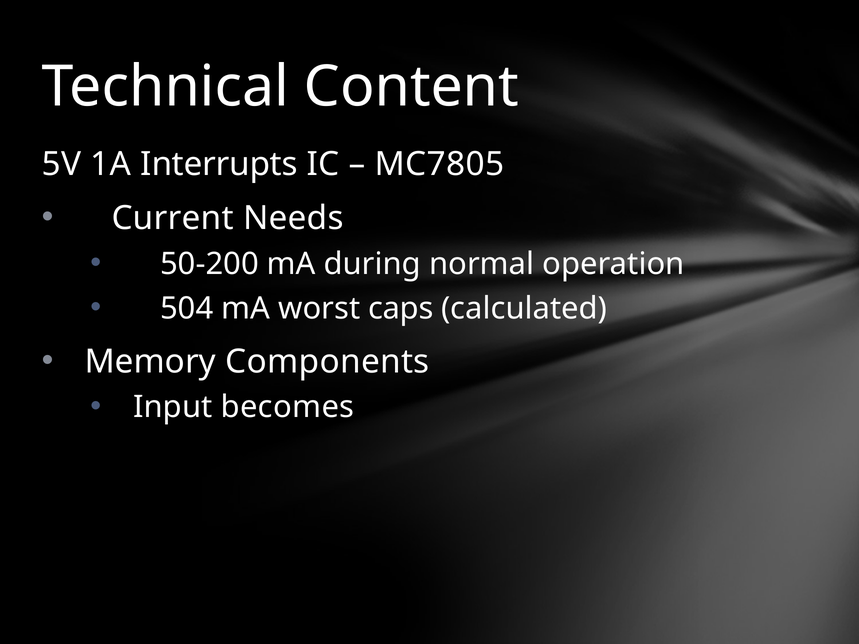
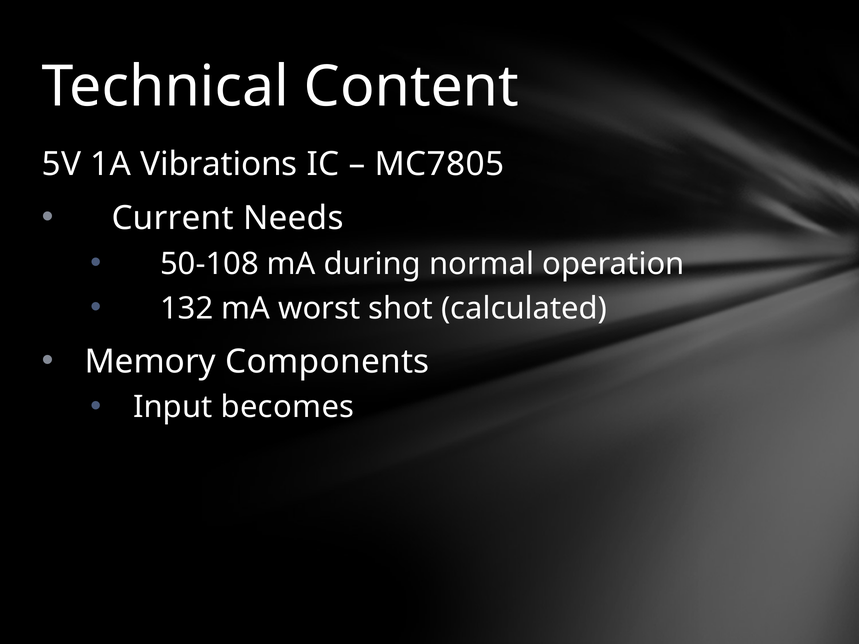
Interrupts: Interrupts -> Vibrations (219, 164)
50-200: 50-200 -> 50-108 (209, 264)
504: 504 -> 132 (187, 309)
caps: caps -> shot (401, 309)
